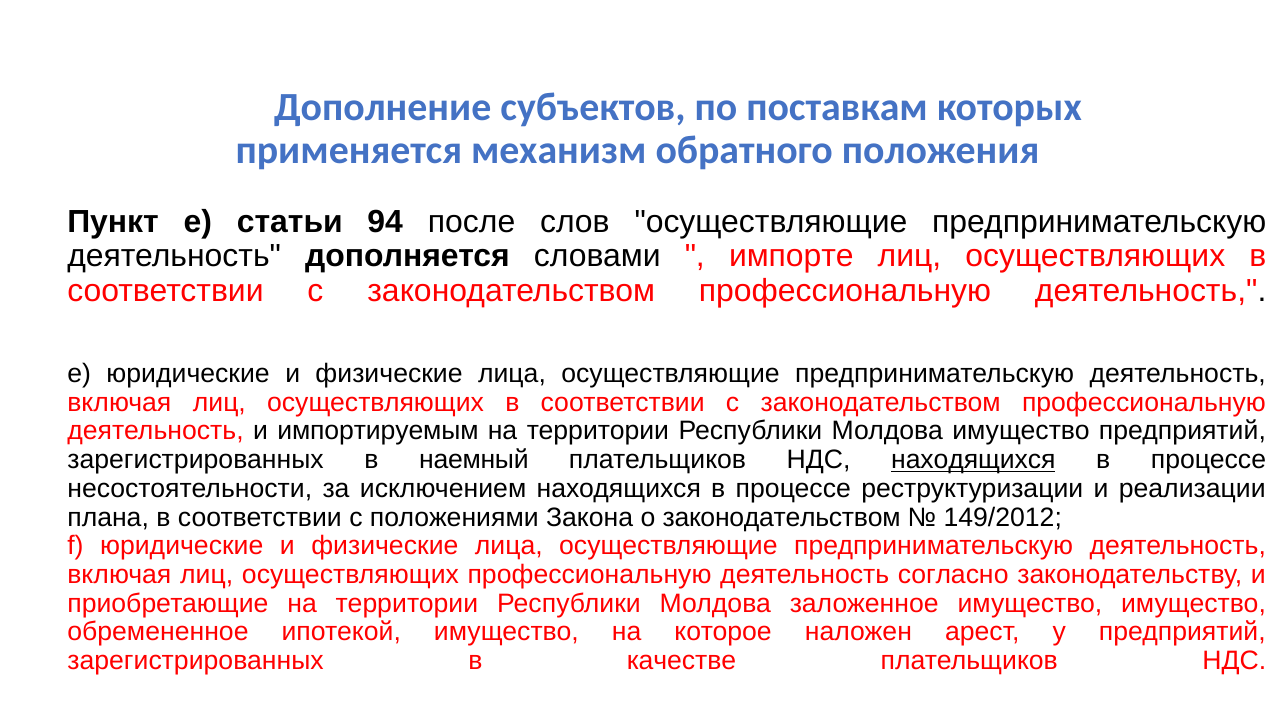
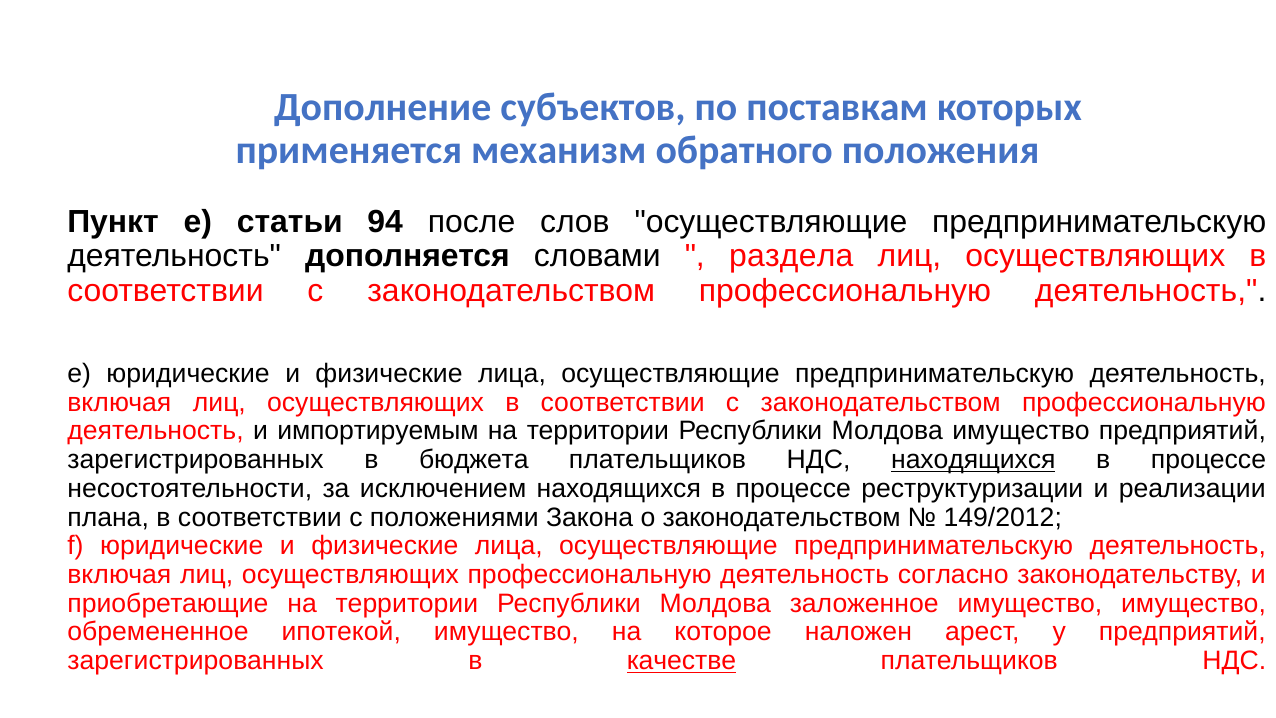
импорте: импорте -> раздела (791, 256)
наемный: наемный -> бюджета (474, 460)
качестве underline: none -> present (682, 661)
